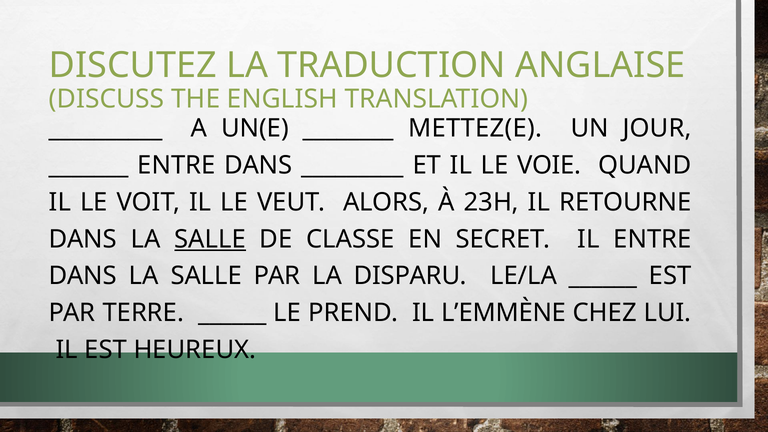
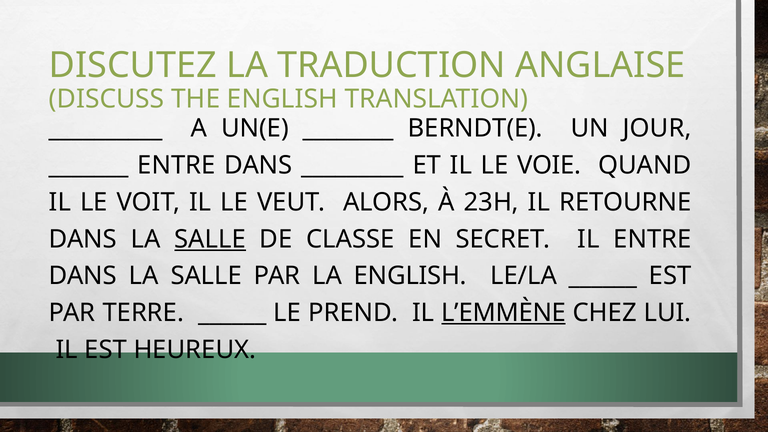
METTEZ(E: METTEZ(E -> BERNDT(E (475, 128)
LA DISPARU: DISPARU -> ENGLISH (410, 276)
L’EMMÈNE underline: none -> present (504, 313)
